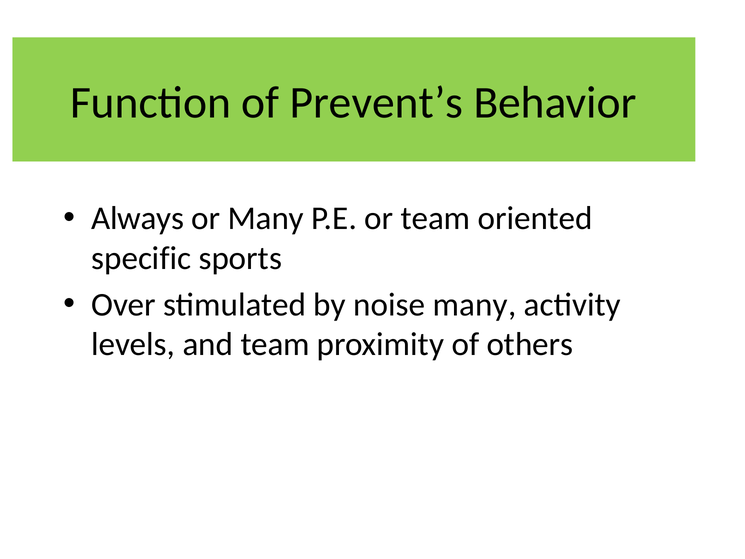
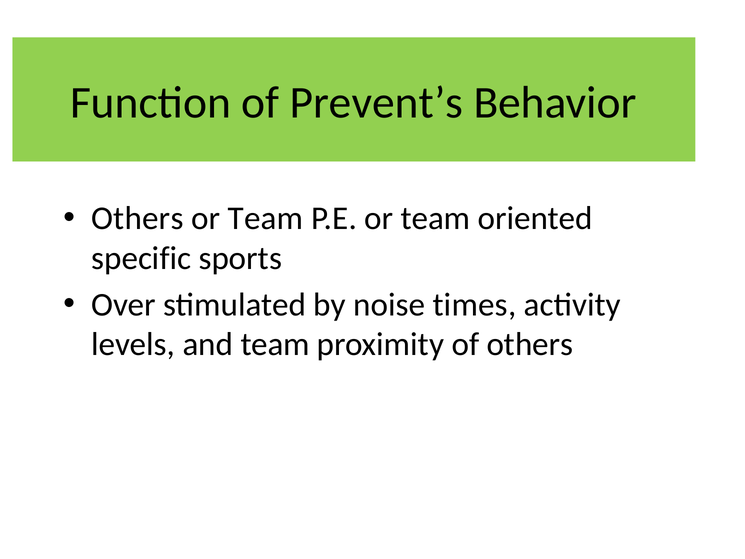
Always: Always -> Others (137, 218)
Many: Many -> Team (266, 218)
noise many: many -> times (474, 304)
